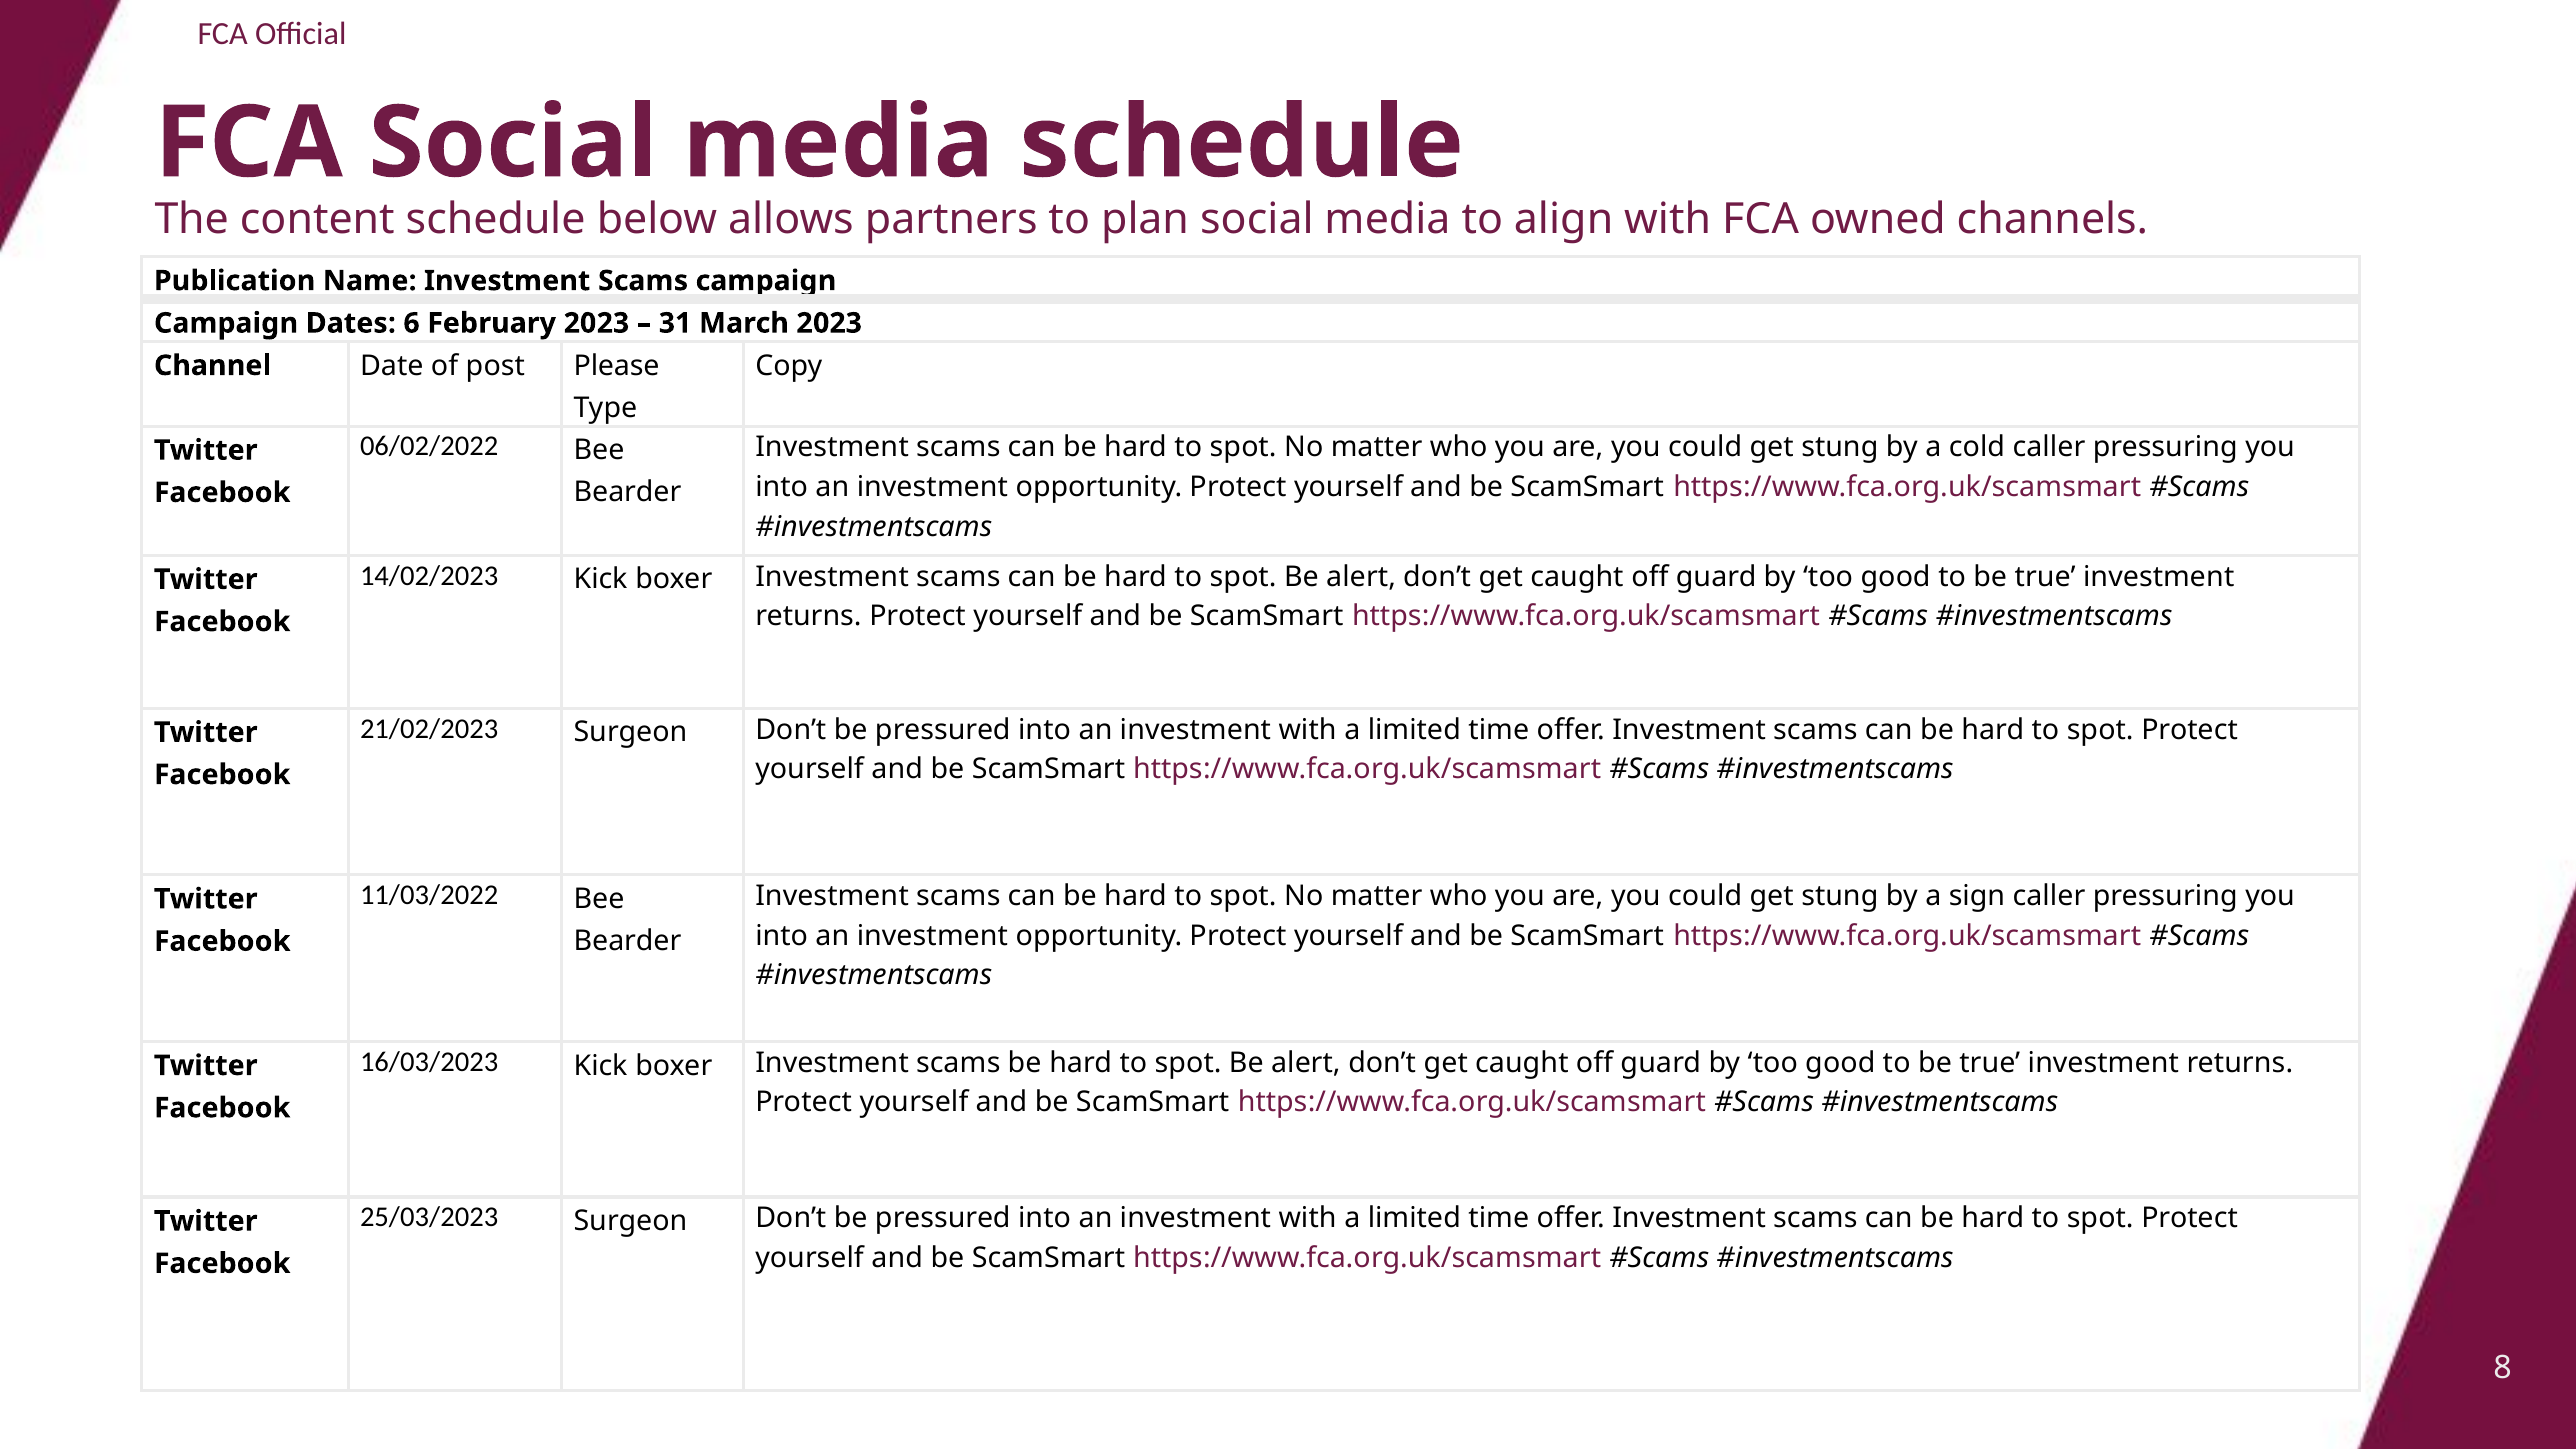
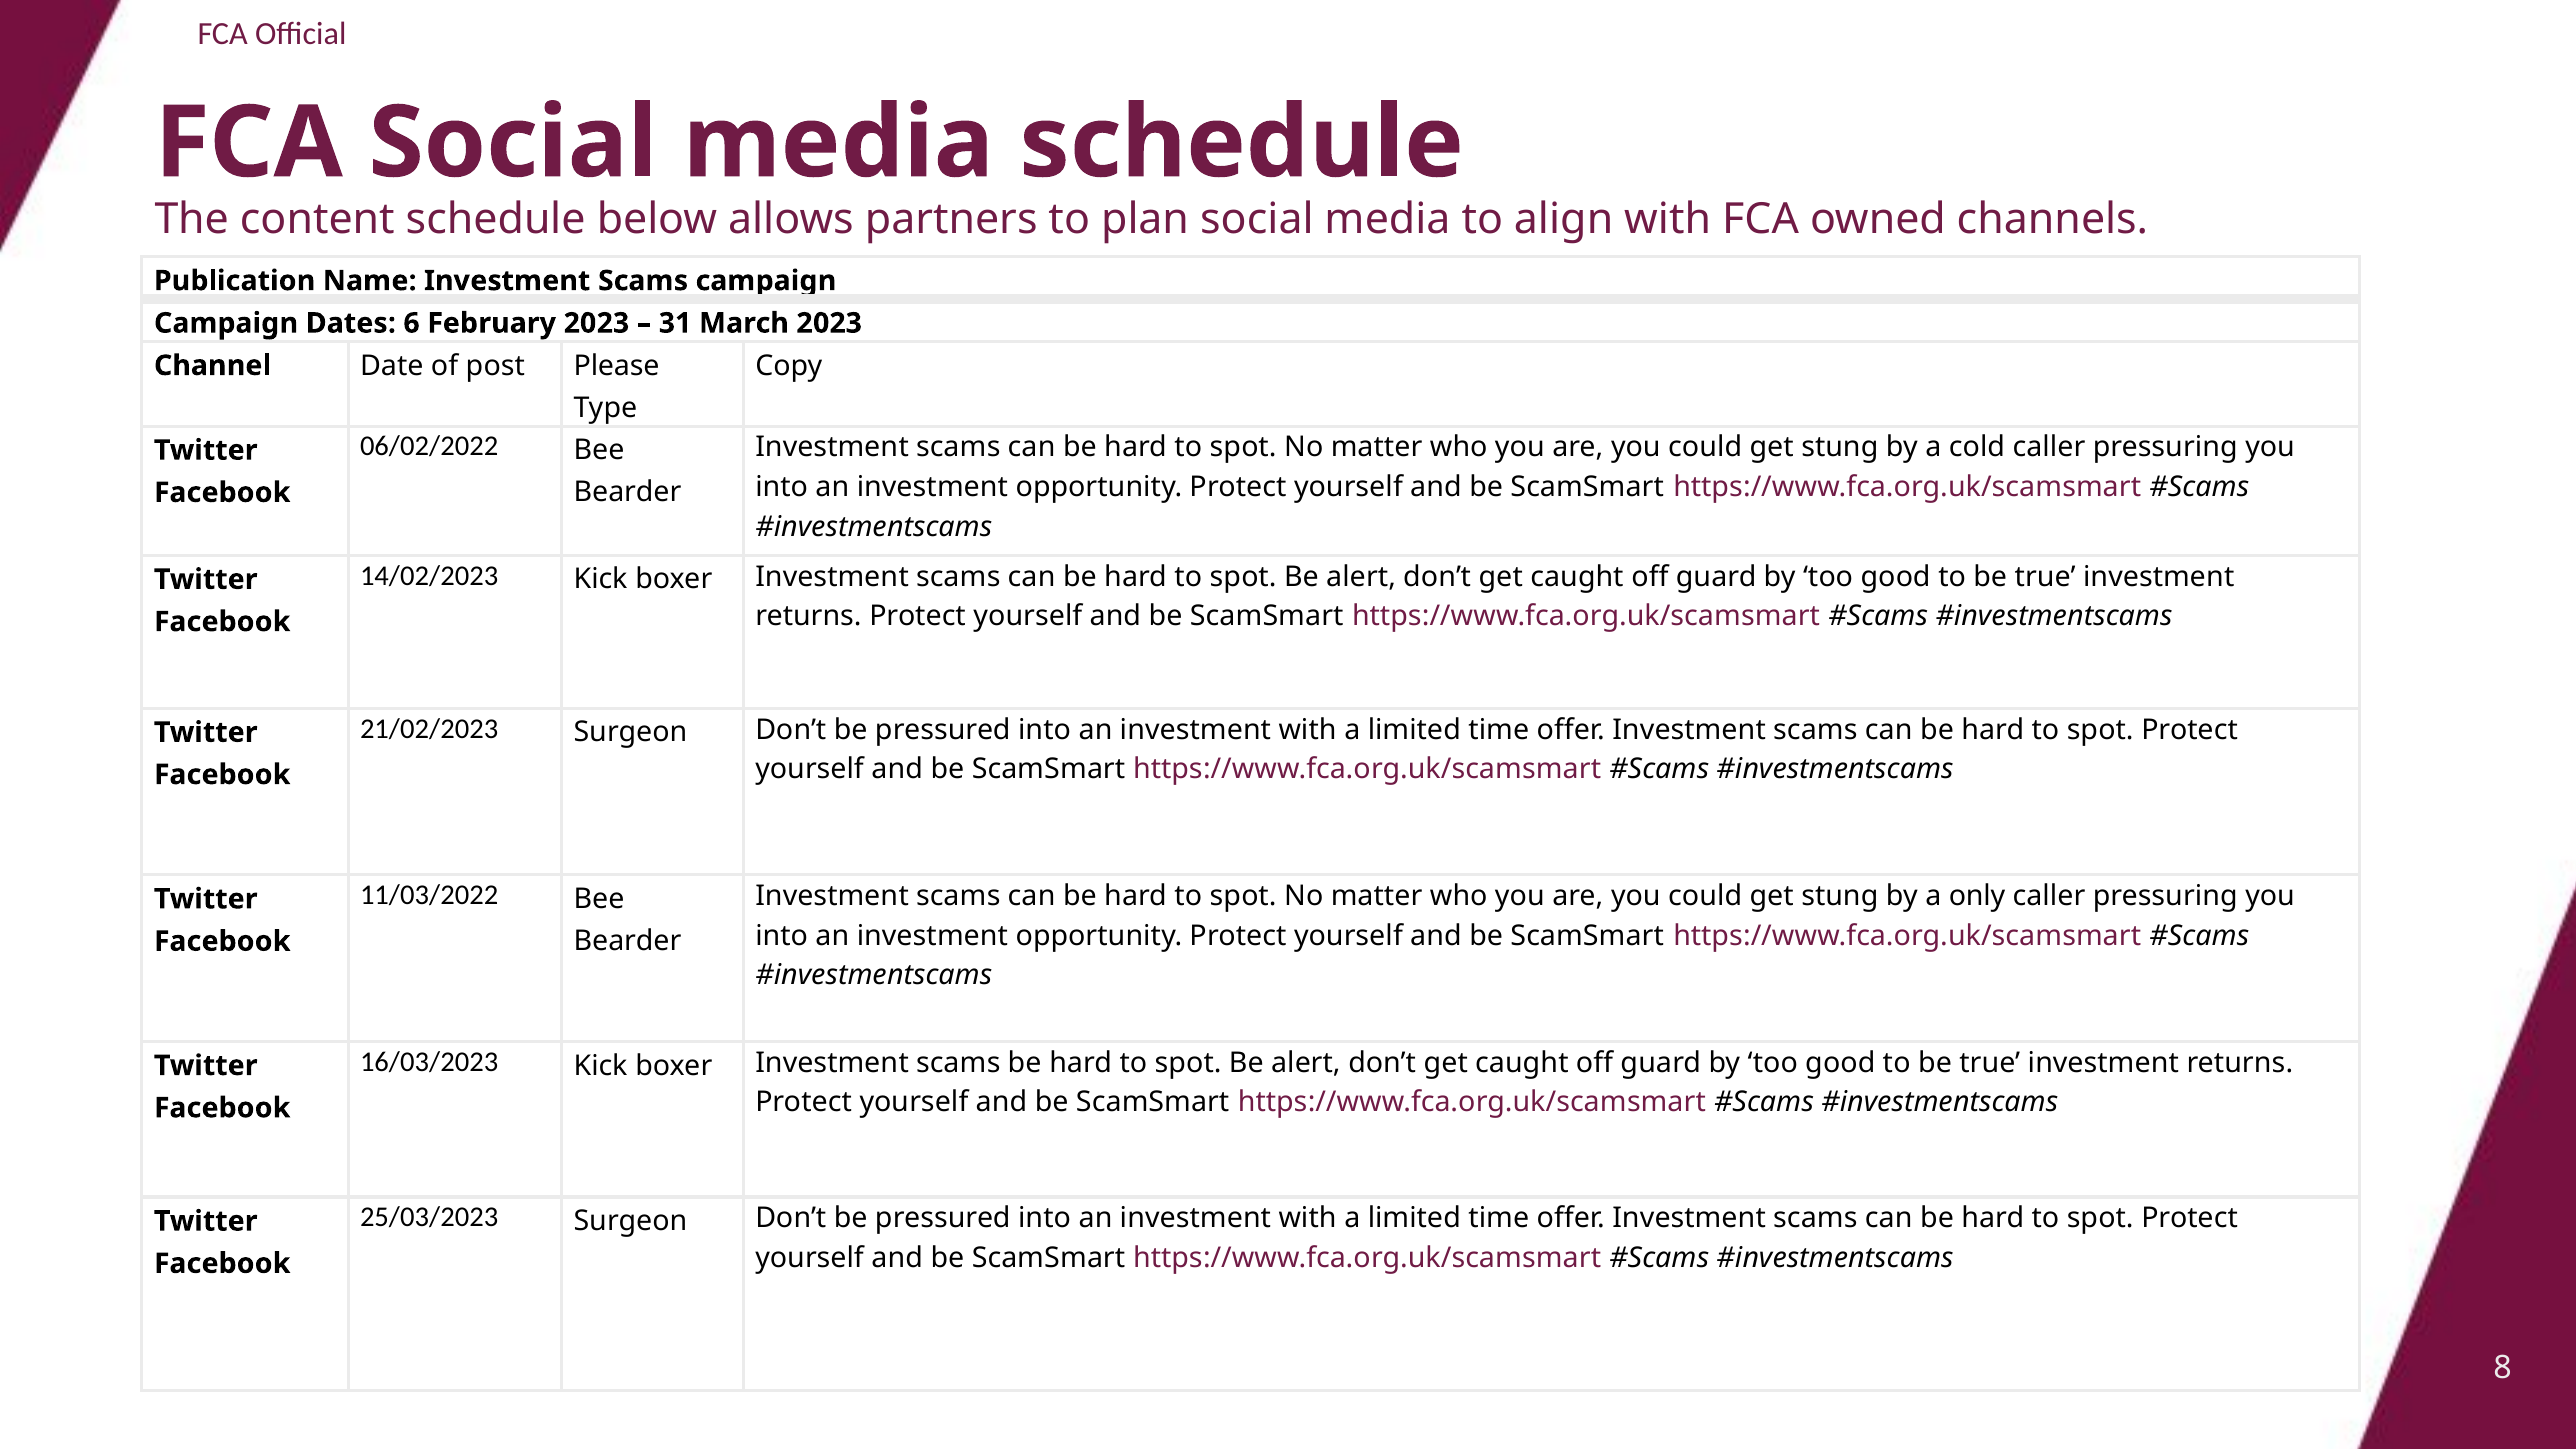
sign: sign -> only (1977, 896)
